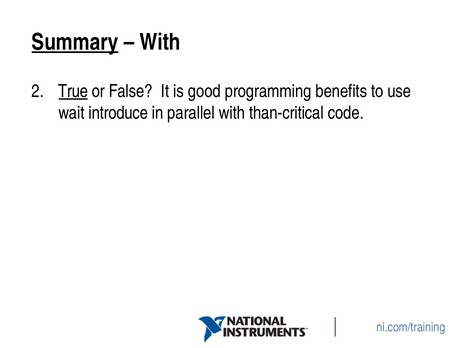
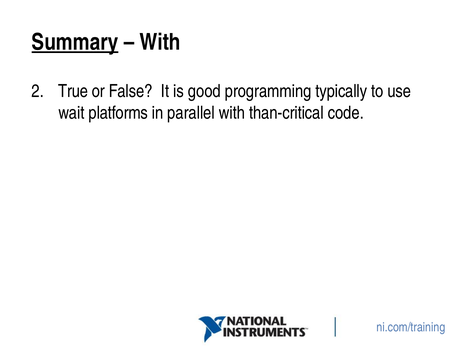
True underline: present -> none (73, 91)
benefits: benefits -> typically (341, 91)
introduce: introduce -> platforms (118, 113)
